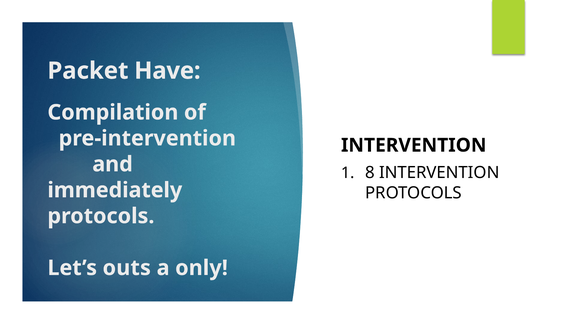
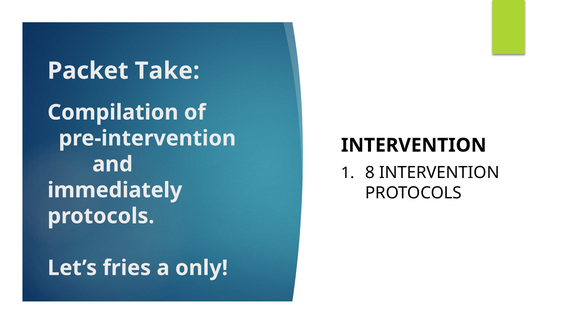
Have: Have -> Take (167, 71)
outs: outs -> fries (127, 267)
